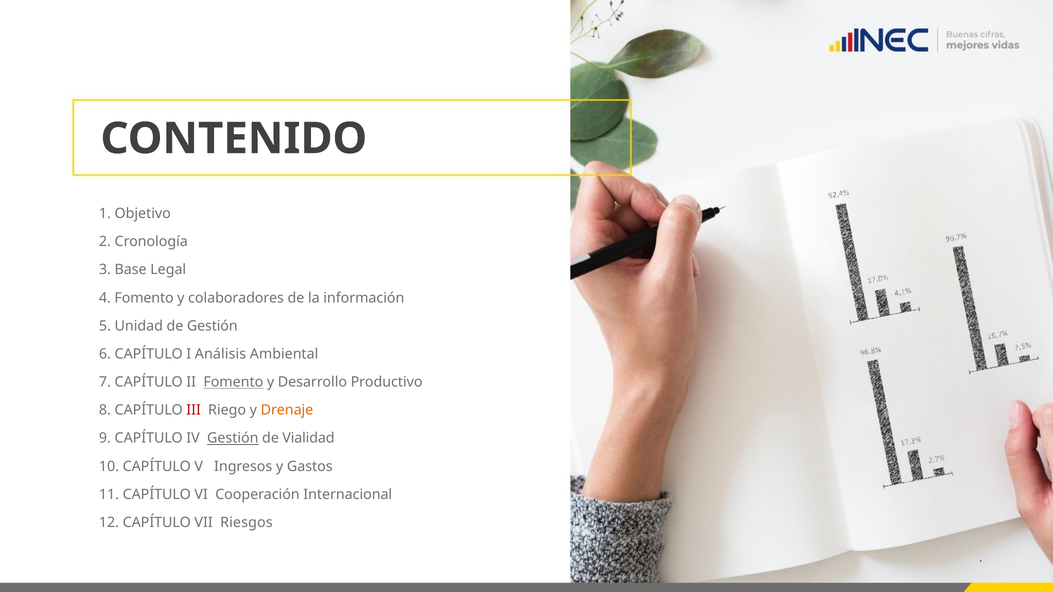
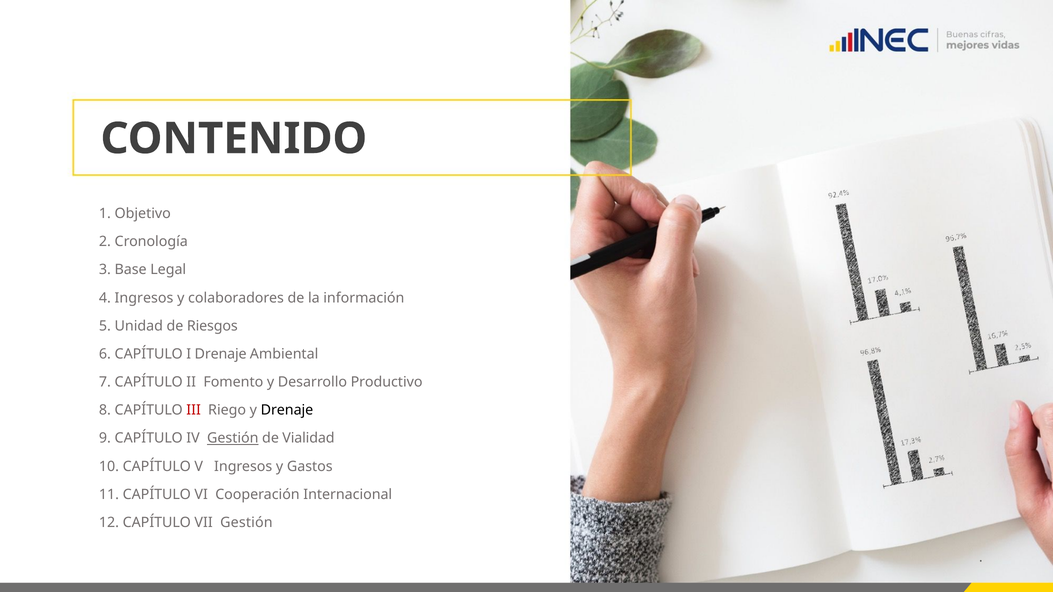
4 Fomento: Fomento -> Ingresos (144, 298)
de Gestión: Gestión -> Riesgos (212, 326)
I Análisis: Análisis -> Drenaje (221, 354)
Fomento underline: present -> none (233, 382)
Drenaje colour: orange -> black (287, 410)
VII Riesgos: Riesgos -> Gestión (246, 523)
